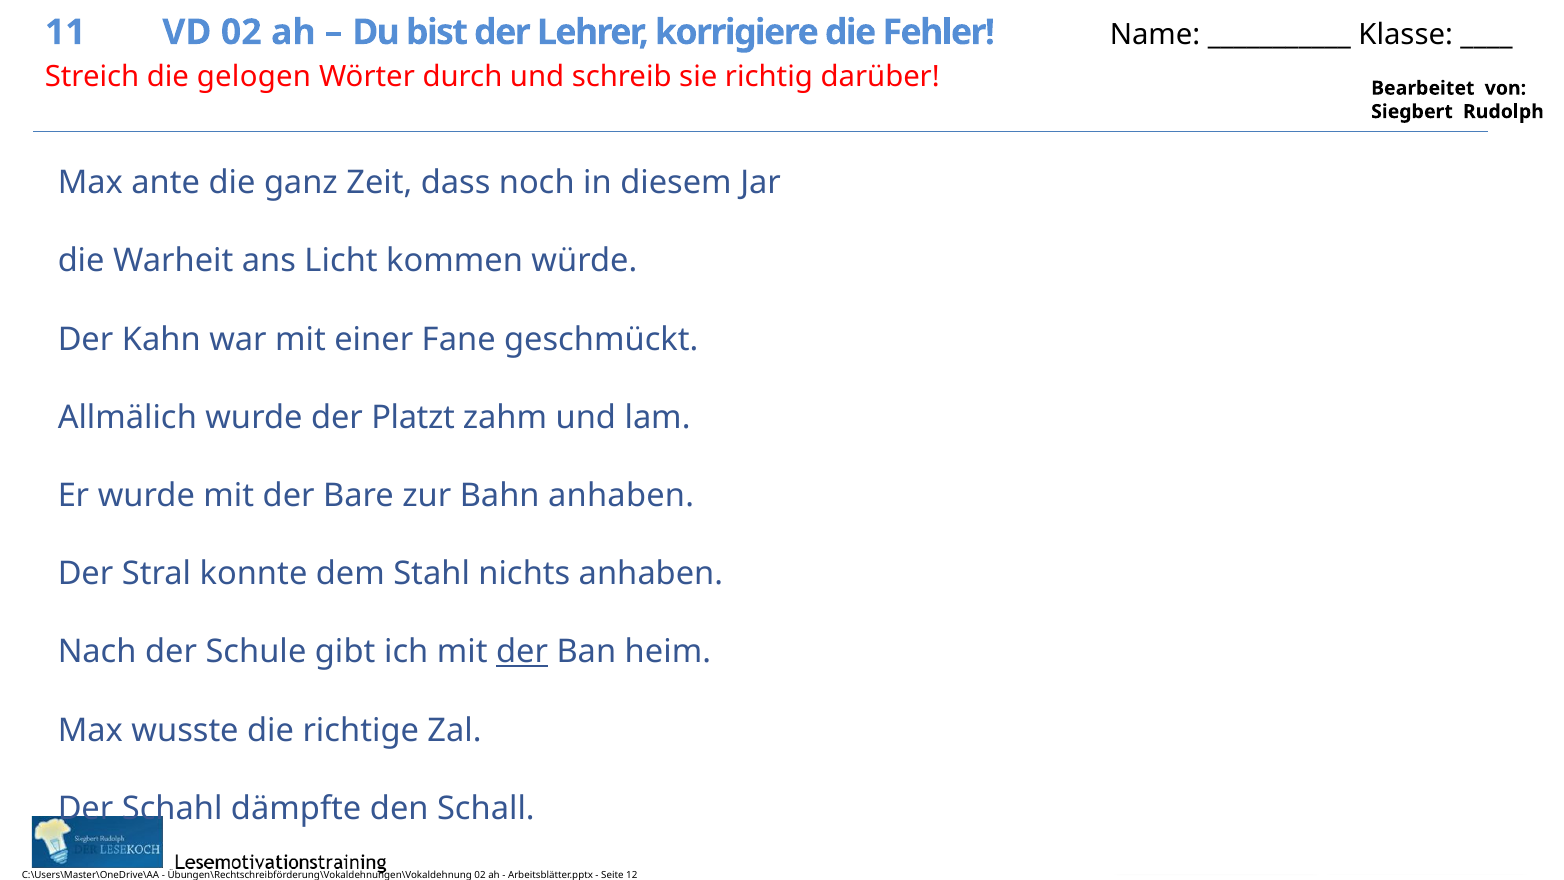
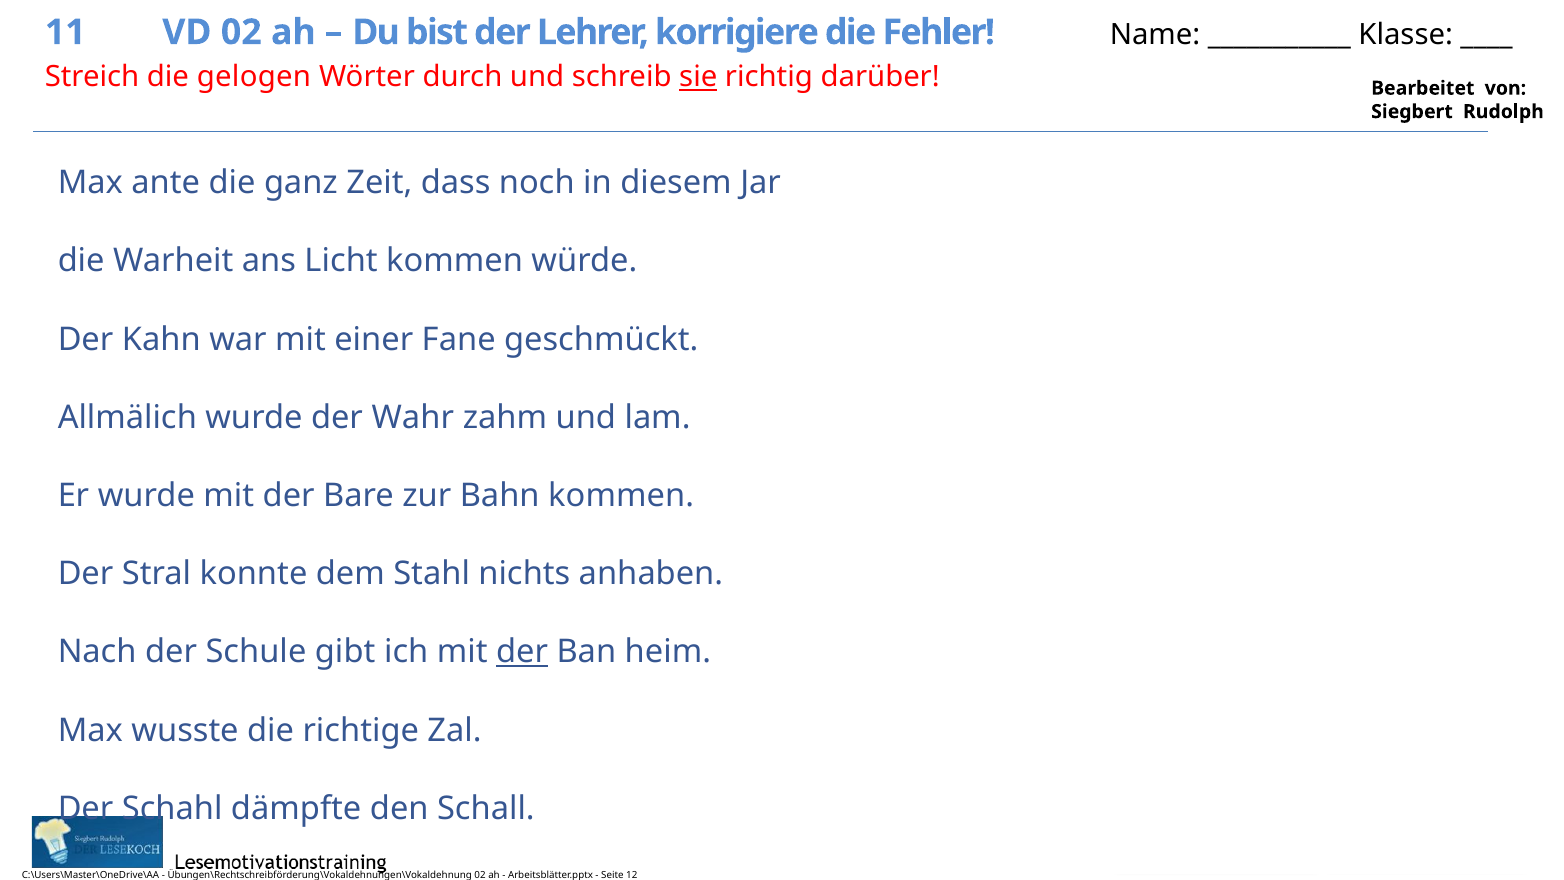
sie underline: none -> present (698, 77)
Platzt: Platzt -> Wahr (413, 417)
Bahn anhaben: anhaben -> kommen (621, 496)
